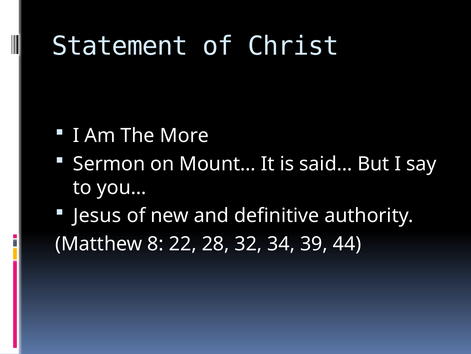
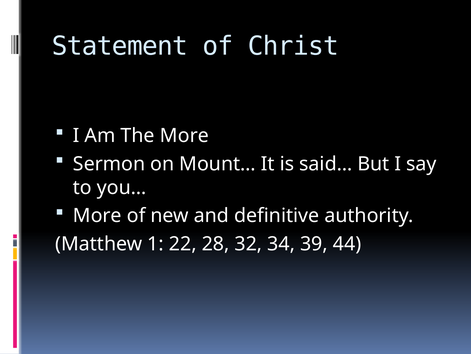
Jesus: Jesus -> More (97, 215)
8: 8 -> 1 (156, 243)
